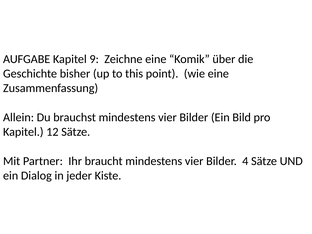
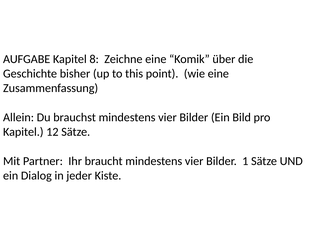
9: 9 -> 8 (94, 59)
4: 4 -> 1 (245, 161)
